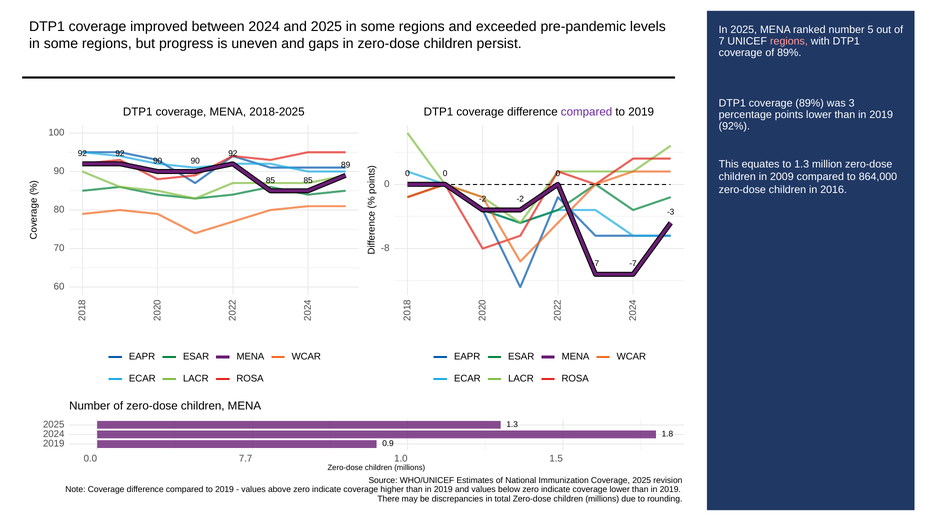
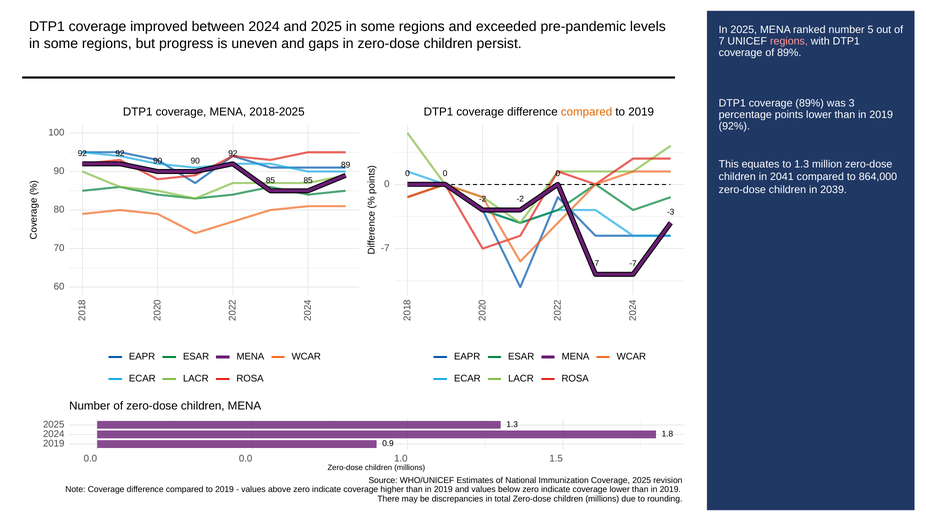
compared colour: purple -> orange (587, 112)
2009: 2009 -> 2041 (782, 177)
2016: 2016 -> 2039 (834, 190)
-8: -8 -> -7 (385, 248)
0.0 7.7: 7.7 -> 0.0 (246, 459)
